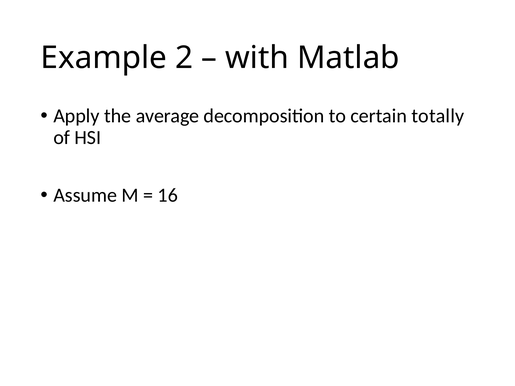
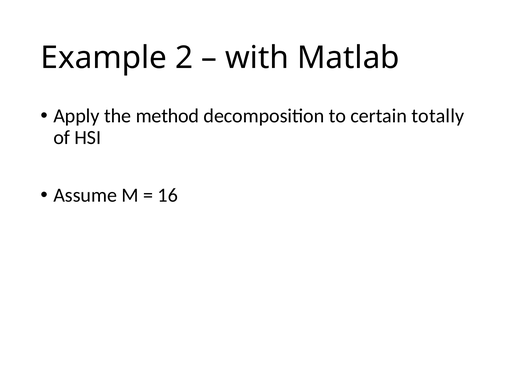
average: average -> method (167, 116)
